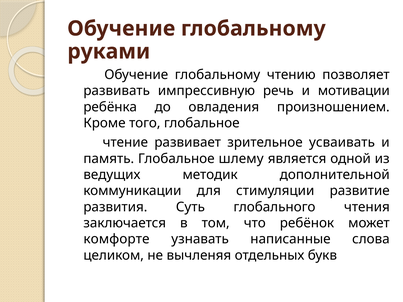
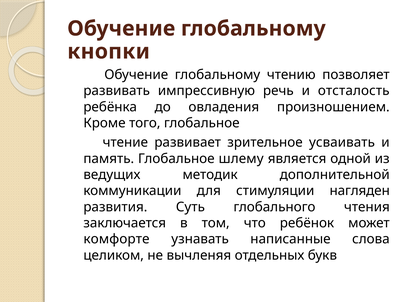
руками: руками -> кнопки (109, 52)
мотивации: мотивации -> отсталость (354, 91)
развитие: развитие -> наглядeн (360, 191)
